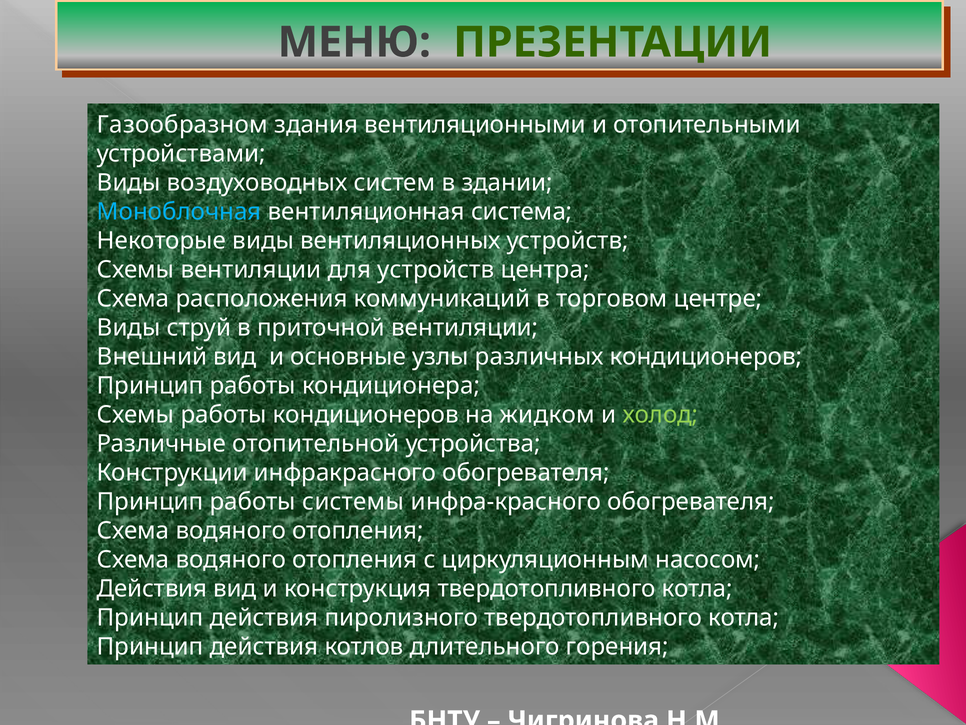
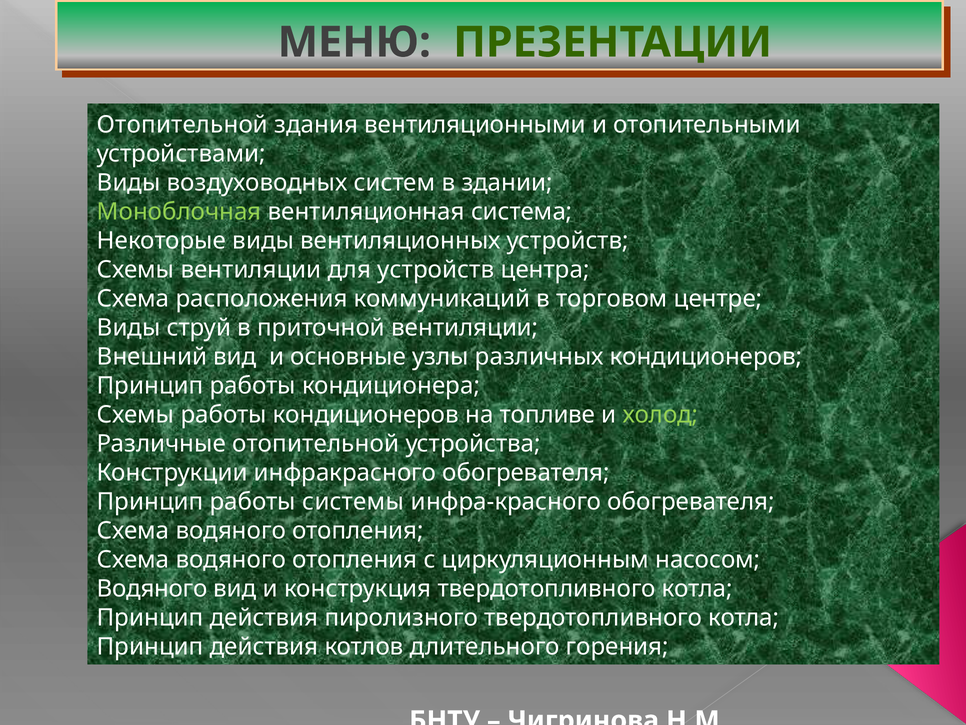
Газообразном: Газообразном -> Отопительной (182, 124)
Моноблочная colour: light blue -> light green (179, 211)
жидком: жидком -> топливе (547, 414)
Действия: Действия -> Водяного (152, 588)
